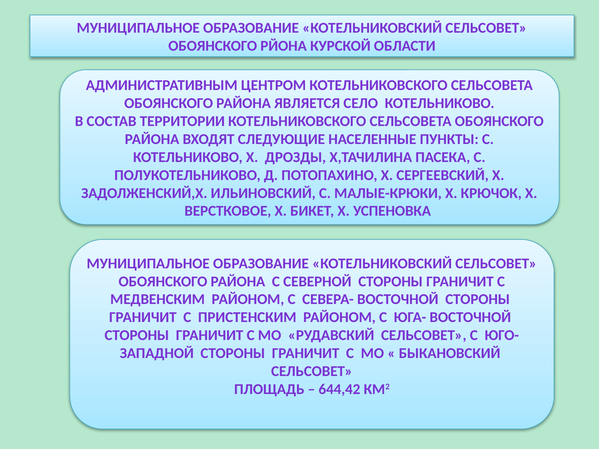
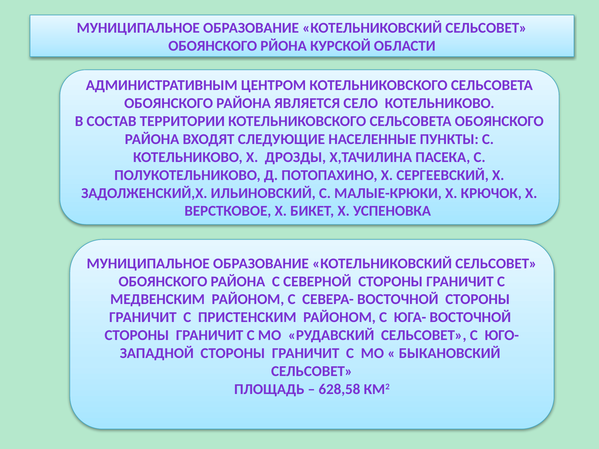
644,42: 644,42 -> 628,58 (339, 389)
